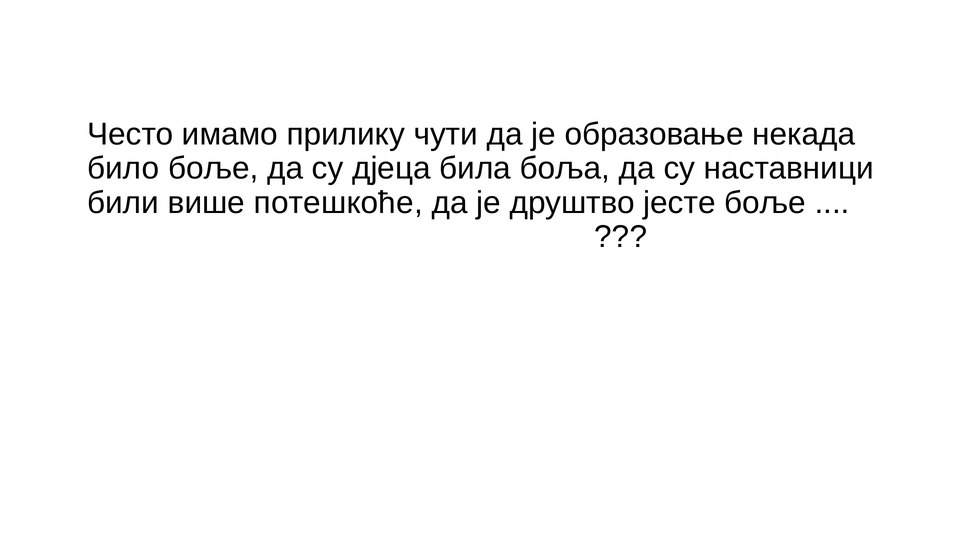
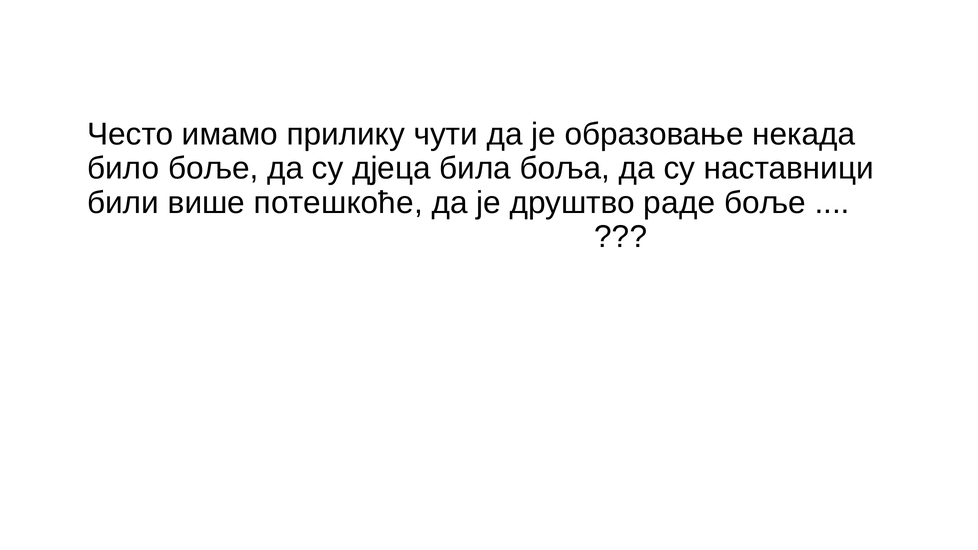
јесте: јесте -> раде (679, 203)
